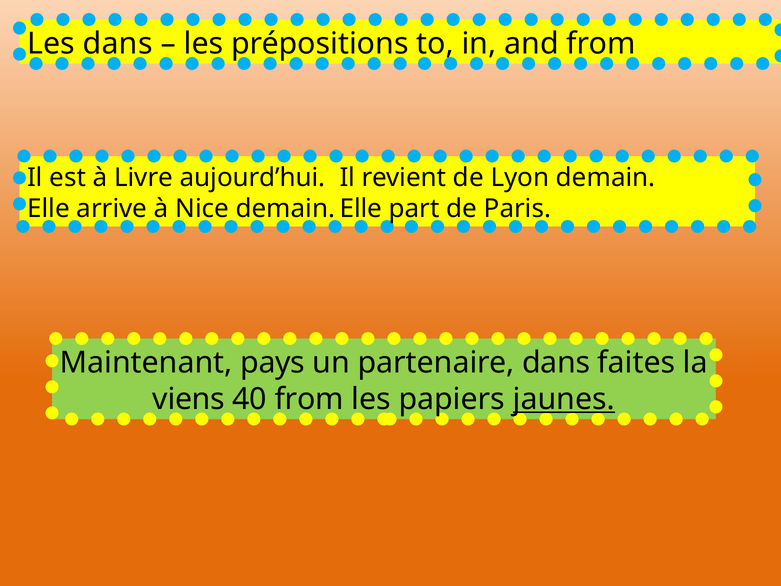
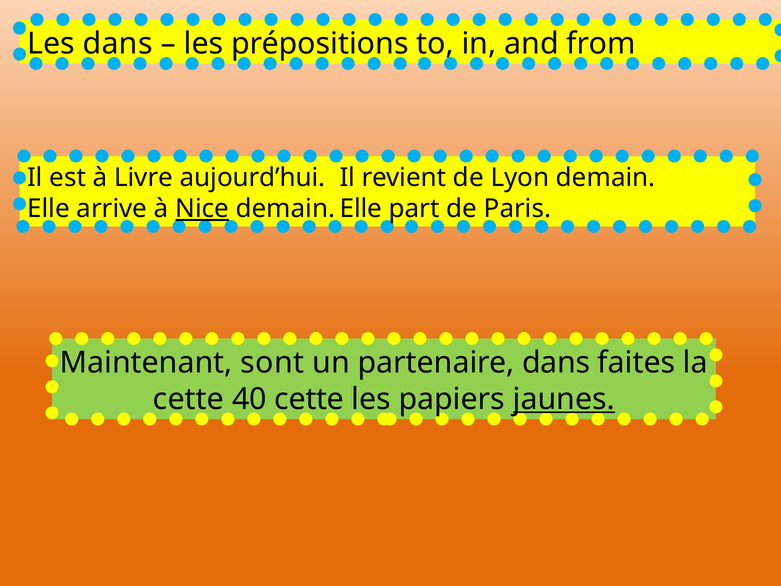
Nice underline: none -> present (202, 209)
pays: pays -> sont (272, 363)
viens: viens -> cette (188, 399)
40 from: from -> cette (309, 399)
